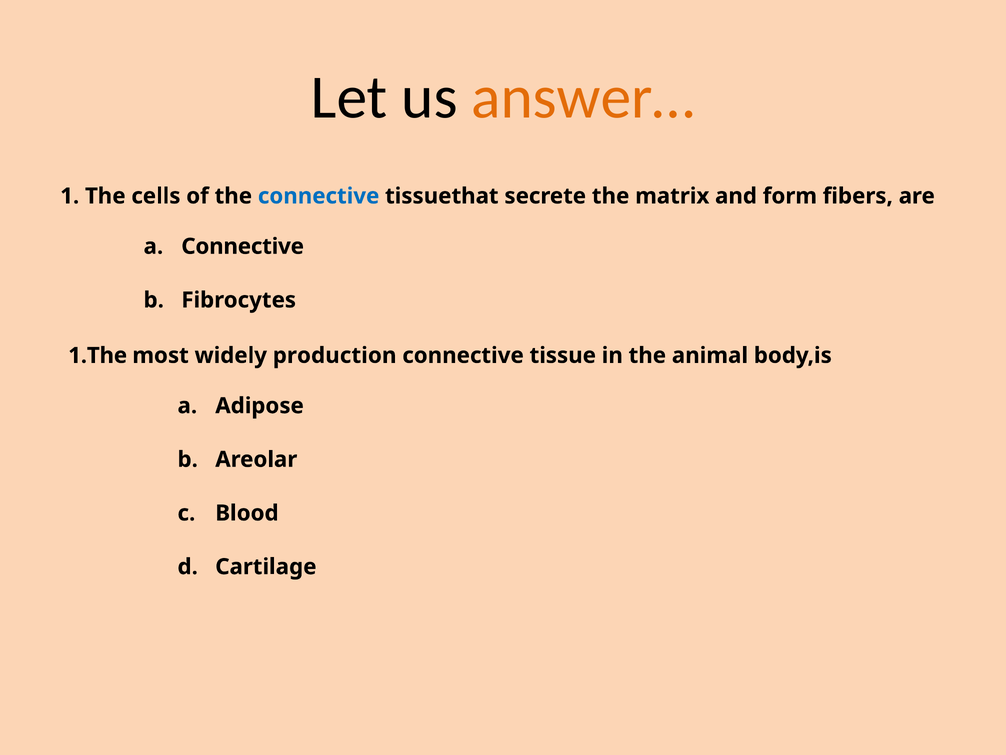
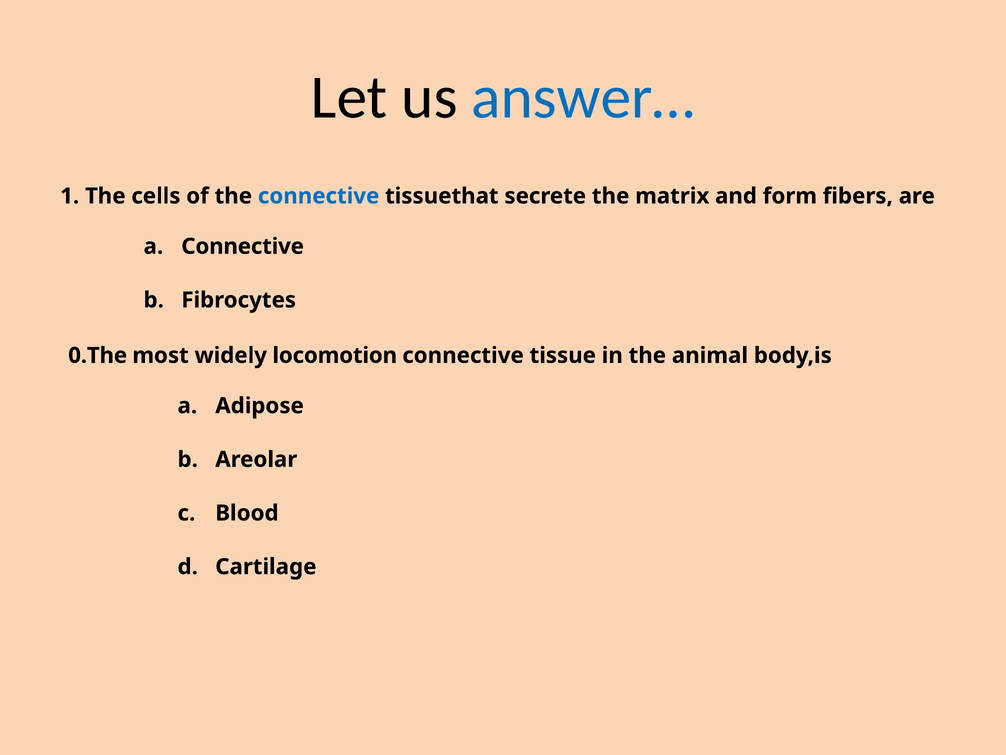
answer… colour: orange -> blue (583, 97)
1.The: 1.The -> 0.The (98, 355)
production: production -> locomotion (335, 355)
